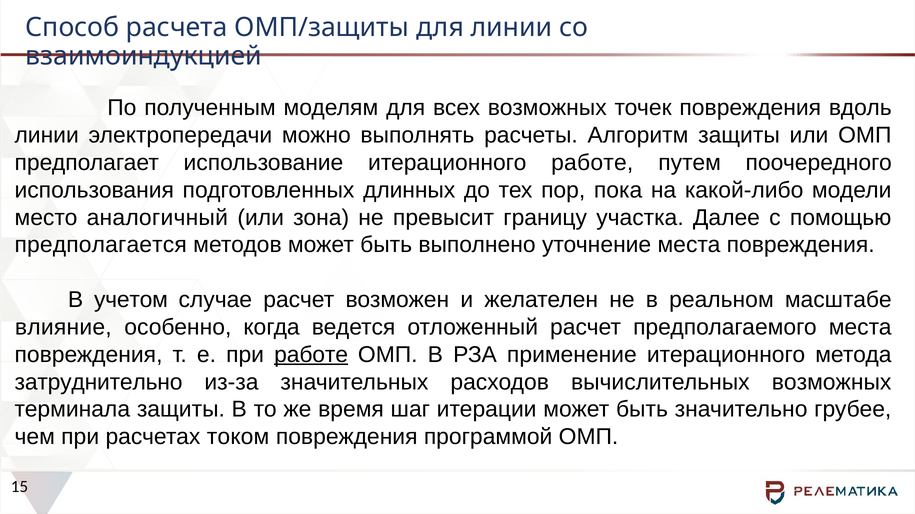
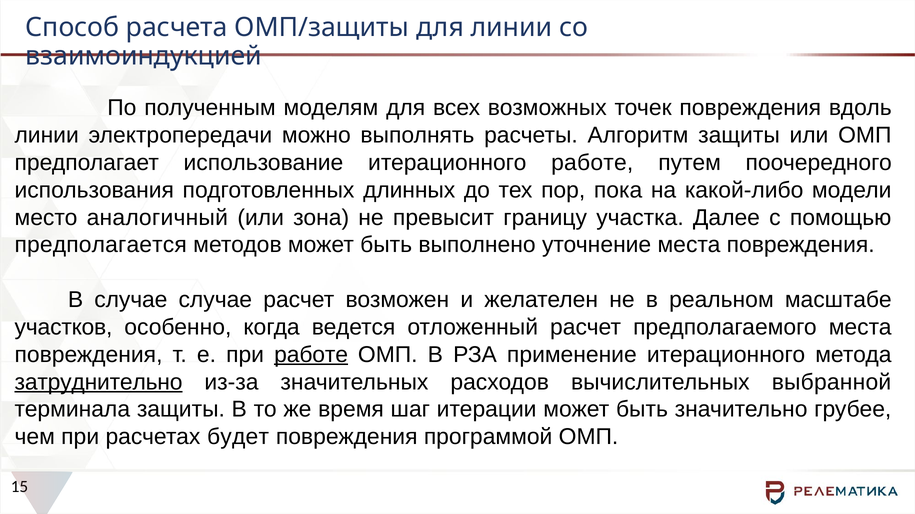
В учетом: учетом -> случае (131, 300)
влияние: влияние -> участков (64, 328)
затруднительно underline: none -> present (99, 382)
вычислительных возможных: возможных -> выбранной (831, 382)
током: током -> будет (238, 437)
